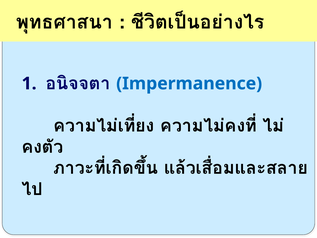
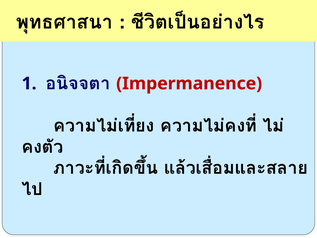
Impermanence colour: blue -> red (189, 83)
